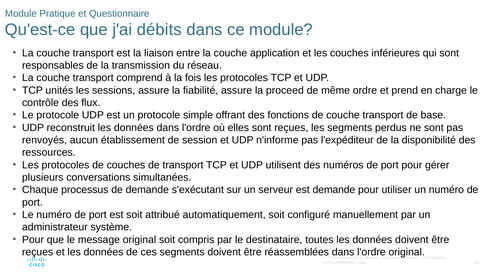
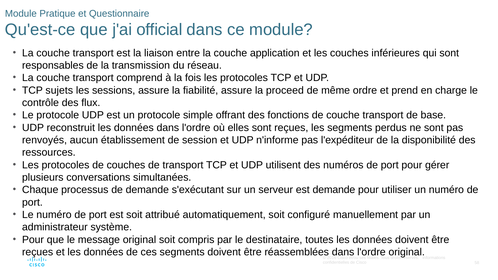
débits: débits -> official (159, 30)
unités: unités -> sujets (59, 90)
